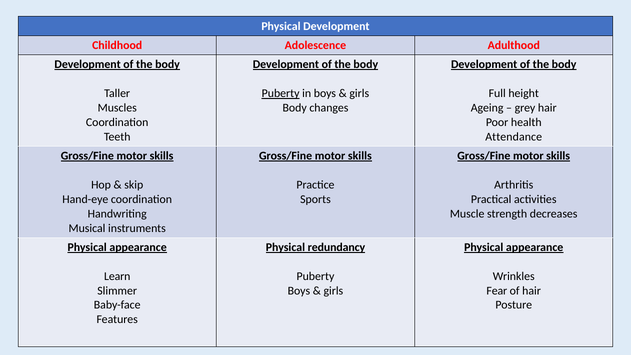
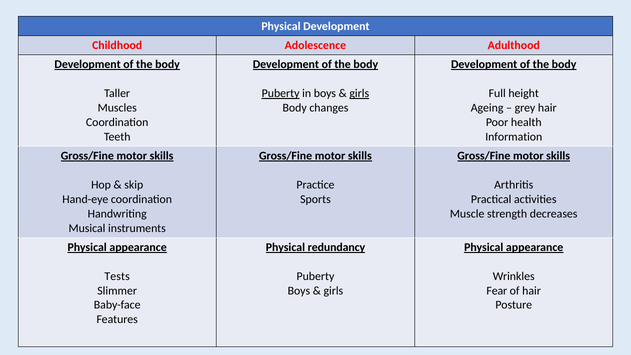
girls underline: none -> present (359, 93)
Attendance: Attendance -> Information (514, 137)
Learn: Learn -> Tests (117, 276)
